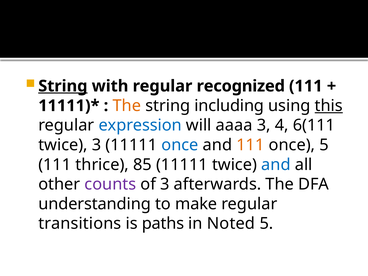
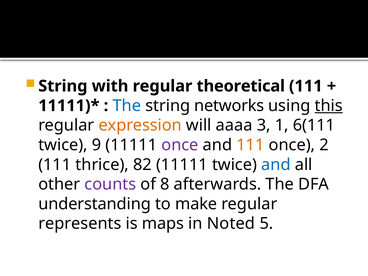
String underline: present -> none (63, 86)
recognized: recognized -> theoretical (241, 86)
The colour: orange -> blue (127, 106)
including: including -> networks (229, 106)
expression colour: blue -> orange (140, 125)
4: 4 -> 1 (282, 125)
twice 3: 3 -> 9 (97, 145)
once colour: blue -> purple (180, 145)
once 5: 5 -> 2 (324, 145)
85: 85 -> 82 (142, 165)
of 3: 3 -> 8 (165, 184)
transitions: transitions -> represents (80, 224)
paths: paths -> maps (163, 224)
